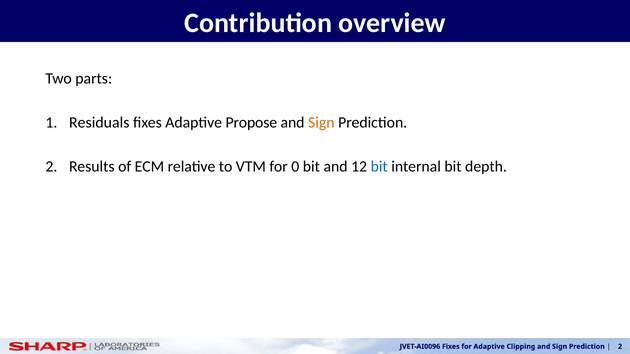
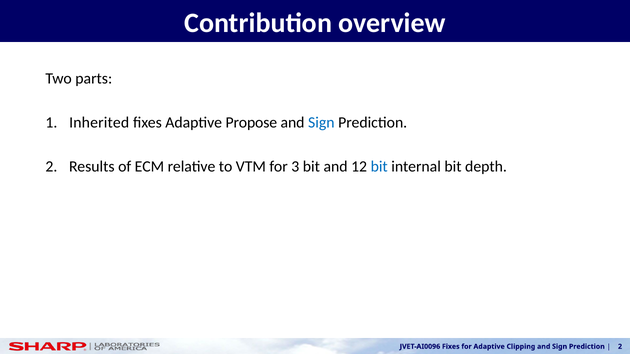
Residuals: Residuals -> Inherited (99, 123)
Sign colour: orange -> blue (321, 123)
0: 0 -> 3 (295, 167)
